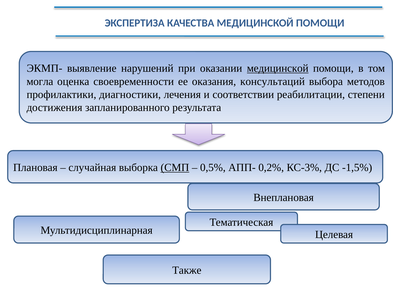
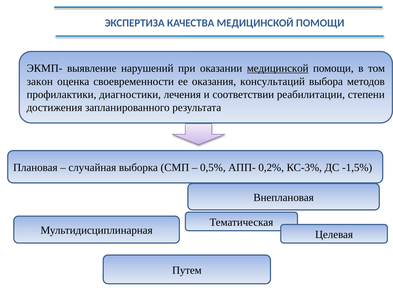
могла: могла -> закон (40, 81)
СМП underline: present -> none (175, 167)
Также: Также -> Путем (187, 270)
